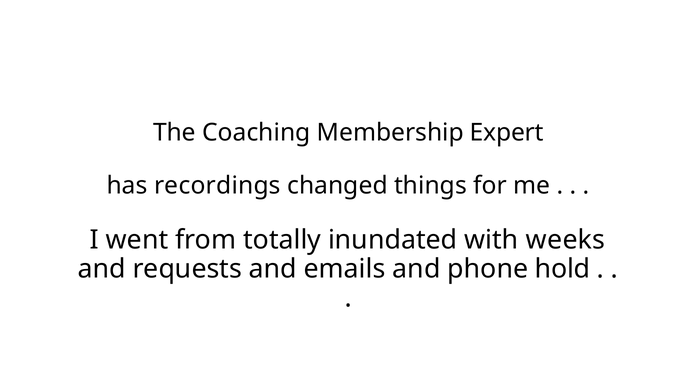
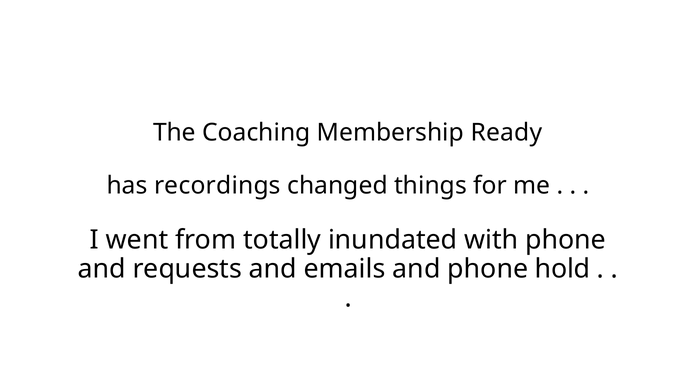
Expert: Expert -> Ready (507, 133)
with weeks: weeks -> phone (566, 240)
